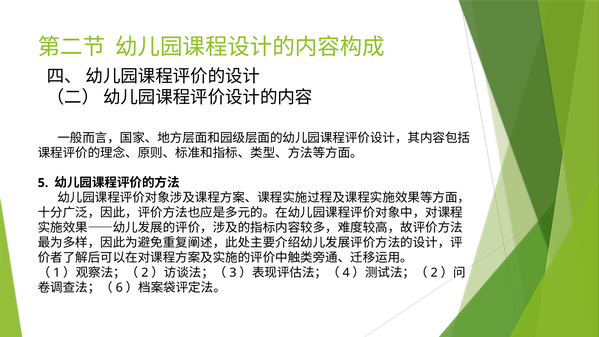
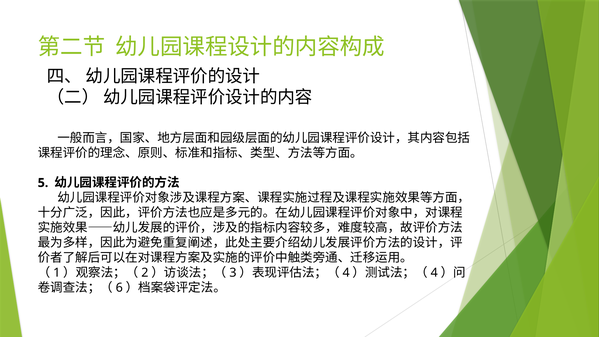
2: 2 -> 4 (434, 273)
